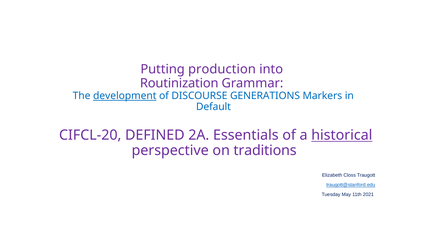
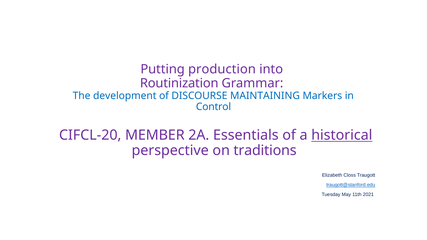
development underline: present -> none (125, 96)
GENERATIONS: GENERATIONS -> MAINTAINING (265, 96)
Default: Default -> Control (214, 107)
DEFINED: DEFINED -> MEMBER (155, 135)
